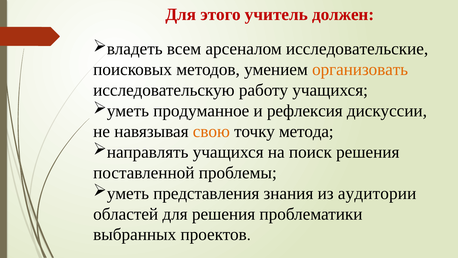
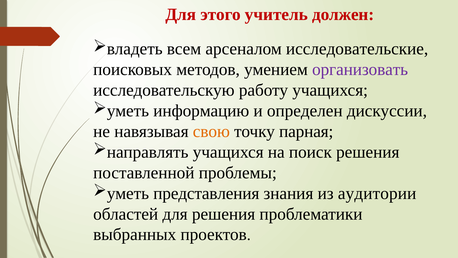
организовать colour: orange -> purple (360, 69)
продуманное: продуманное -> информацию (201, 111)
рефлексия: рефлексия -> определен (305, 111)
метода: метода -> парная (306, 131)
